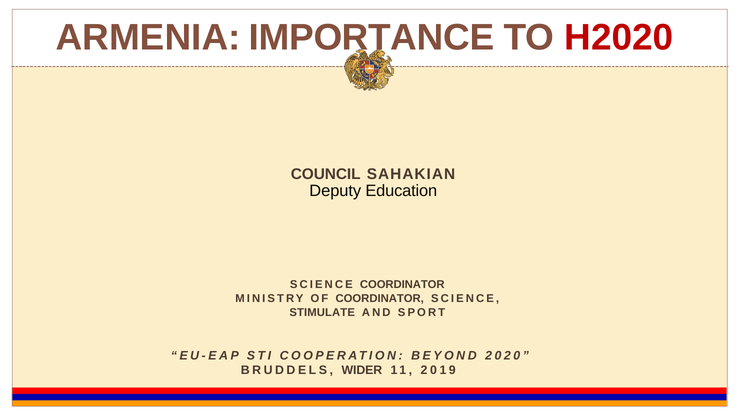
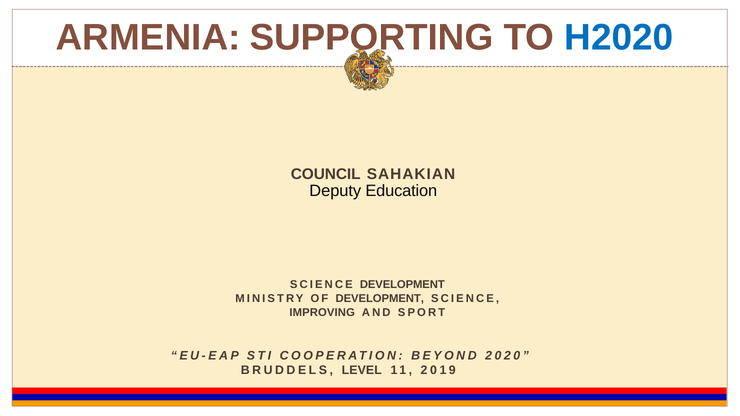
IMPORTANCE: IMPORTANCE -> SUPPORTING (371, 38)
H2020 colour: red -> blue (619, 38)
SCIENCE COORDINATOR: COORDINATOR -> DEVELOPMENT (402, 285)
OF COORDINATOR: COORDINATOR -> DEVELOPMENT (380, 299)
STIMULATE: STIMULATE -> IMPROVING (322, 313)
WIDER: WIDER -> LEVEL (362, 371)
